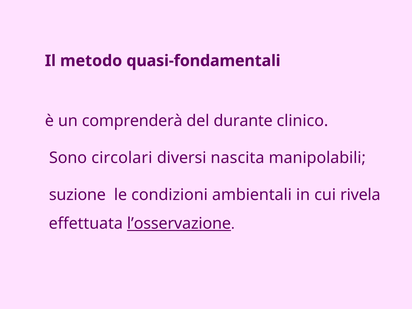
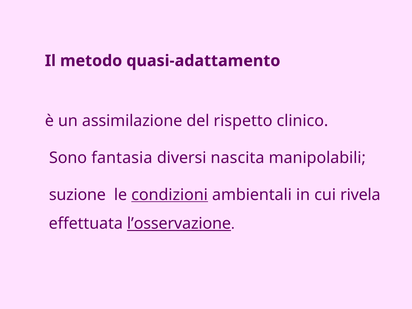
quasi-fondamentali: quasi-fondamentali -> quasi-adattamento (203, 61)
comprenderà: comprenderà -> assimilazione (132, 121)
durante: durante -> rispetto (243, 121)
circolari: circolari -> fantasia (122, 158)
condizioni underline: none -> present (170, 195)
